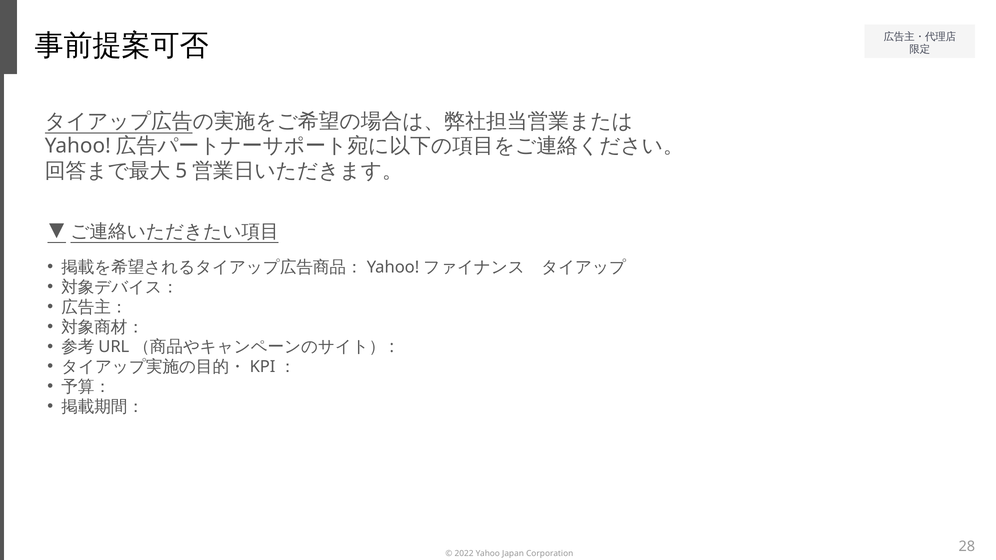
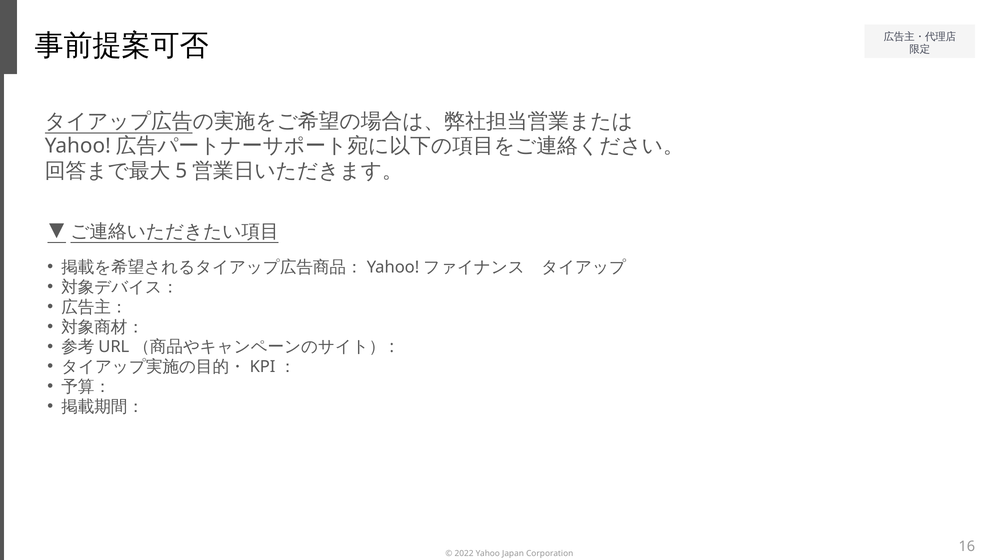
28: 28 -> 16 (967, 546)
